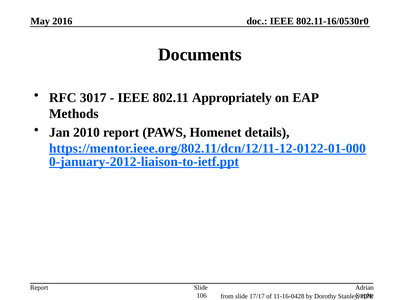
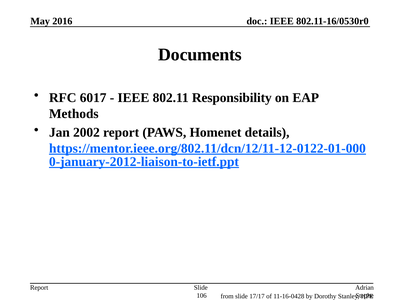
3017: 3017 -> 6017 (93, 98)
Appropriately: Appropriately -> Responsibility (232, 98)
2010: 2010 -> 2002 (86, 132)
